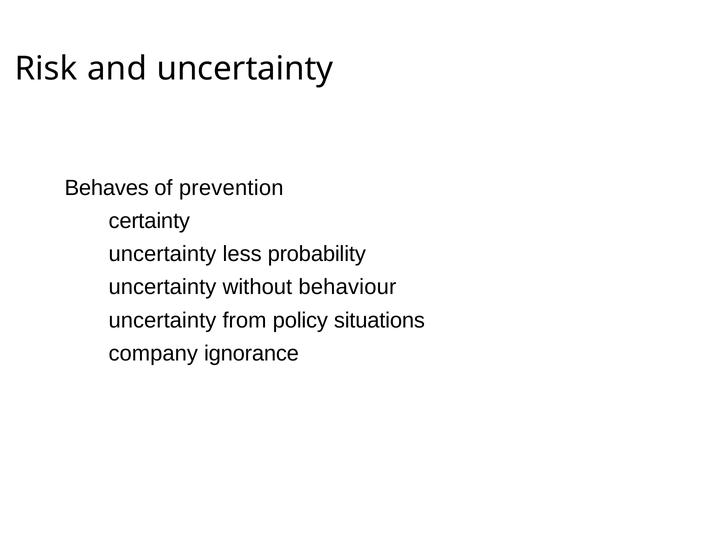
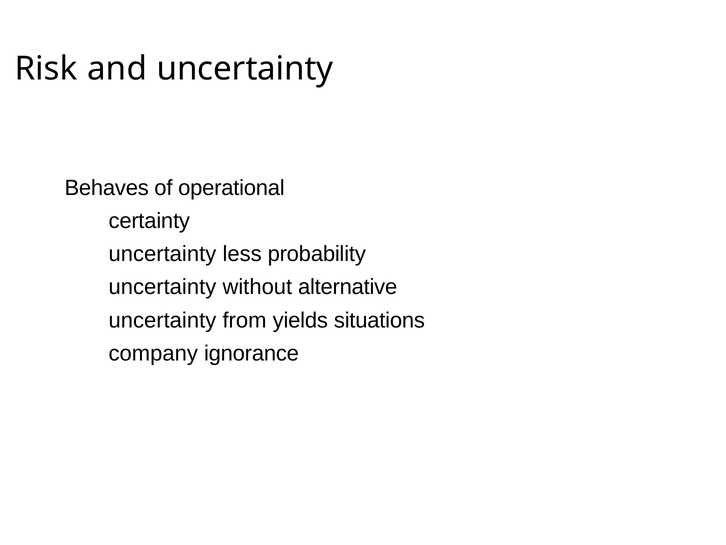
prevention: prevention -> operational (231, 188)
behaviour: behaviour -> alternative (348, 287)
policy: policy -> yields (300, 320)
